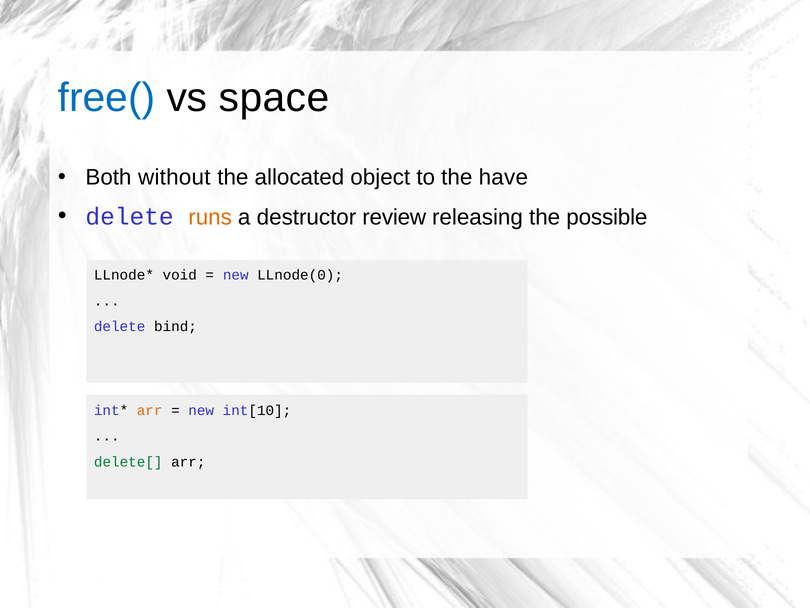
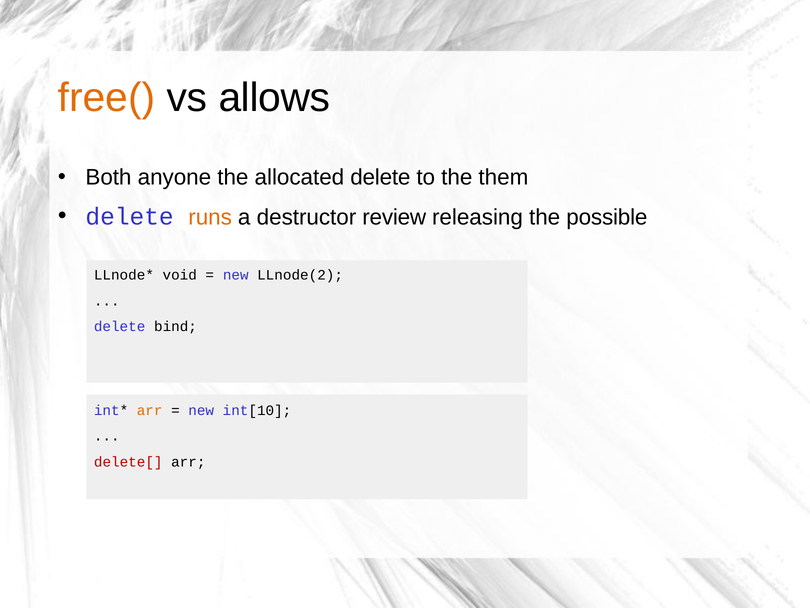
free( colour: blue -> orange (107, 98)
space: space -> allows (274, 98)
without: without -> anyone (174, 177)
allocated object: object -> delete (380, 177)
have: have -> them (503, 177)
LLnode(0: LLnode(0 -> LLnode(2 (300, 275)
delete[ colour: green -> red (128, 462)
